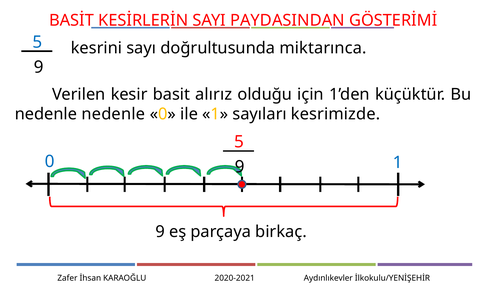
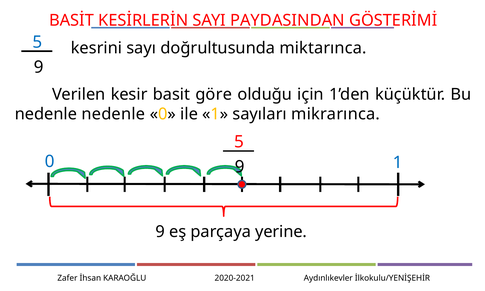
alırız: alırız -> göre (214, 94)
kesrimizde: kesrimizde -> mikrarınca (336, 114)
birkaç: birkaç -> yerine (281, 232)
